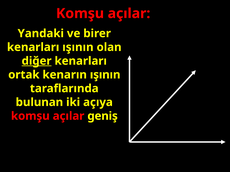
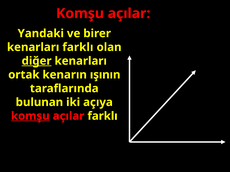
kenarları ışının: ışının -> farklı (78, 47)
komşu underline: none -> present (30, 116)
açılar geniş: geniş -> farklı (103, 116)
